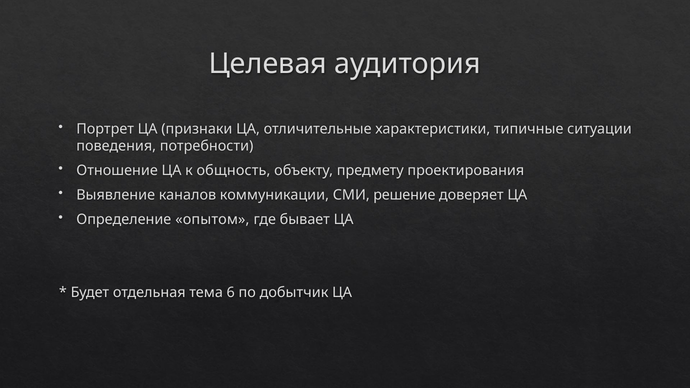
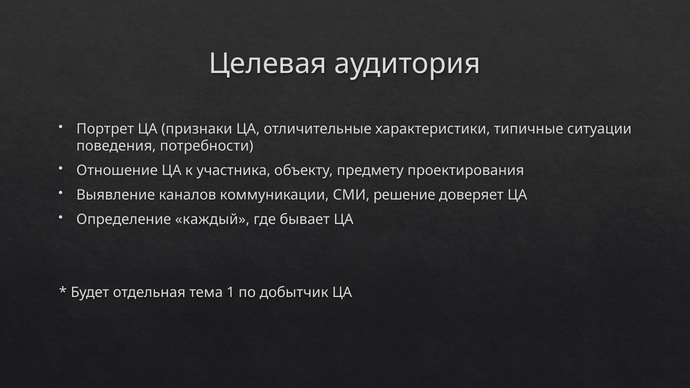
общность: общность -> участника (234, 171)
опытом: опытом -> каждый (212, 219)
6: 6 -> 1 (231, 293)
